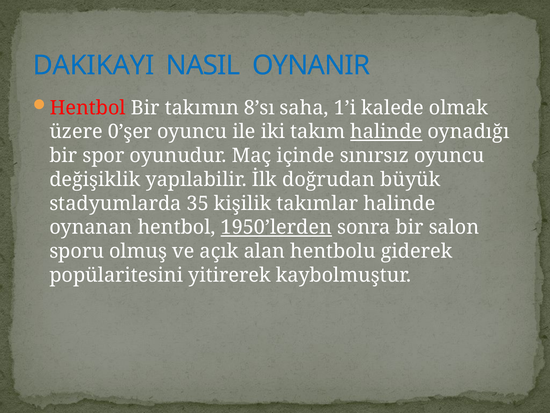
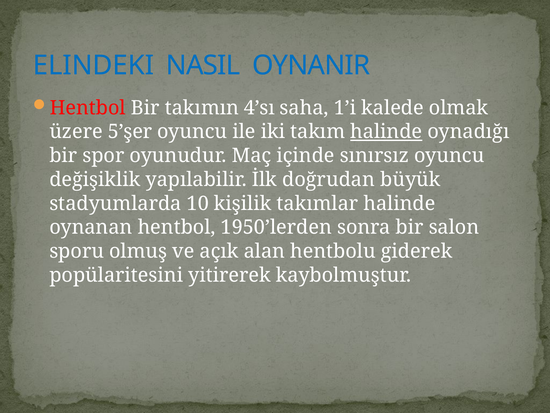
DAKIKAYI: DAKIKAYI -> ELINDEKI (93, 65)
8’sı: 8’sı -> 4’sı (259, 108)
0’şer: 0’şer -> 5’şer (130, 132)
35: 35 -> 10 (198, 203)
1950’lerden underline: present -> none (276, 227)
